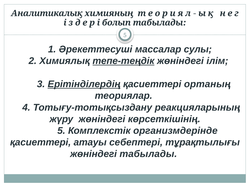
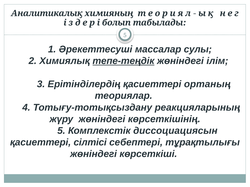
Ерітінділердің underline: present -> none (84, 84)
организмдерінде: организмдерінде -> диссоциациясын (175, 131)
атауы: атауы -> сілтісі (90, 143)
жөніндегі табылады: табылады -> көрсеткіші (148, 154)
